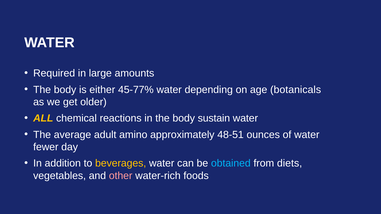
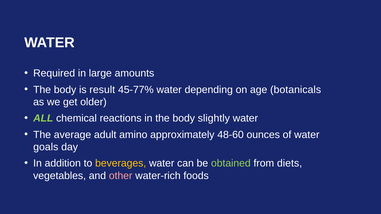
either: either -> result (102, 90)
ALL colour: yellow -> light green (43, 118)
sustain: sustain -> slightly (214, 118)
48-51: 48-51 -> 48-60 (231, 135)
fewer: fewer -> goals (46, 147)
obtained colour: light blue -> light green (231, 164)
